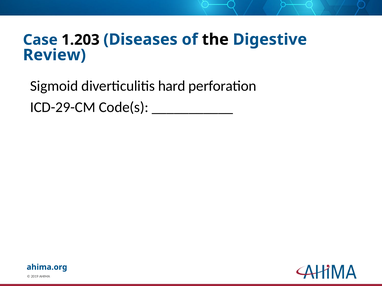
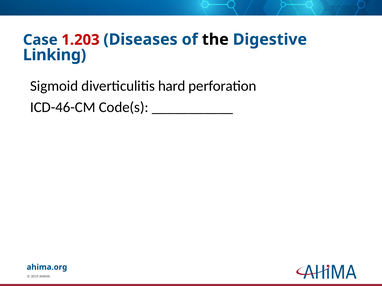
1.203 colour: black -> red (81, 40)
Review: Review -> Linking (55, 55)
ICD-29-CM: ICD-29-CM -> ICD-46-CM (63, 107)
